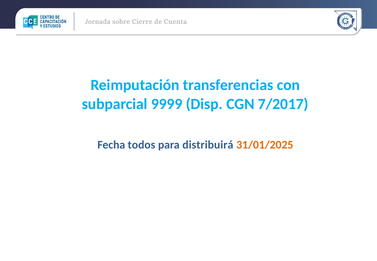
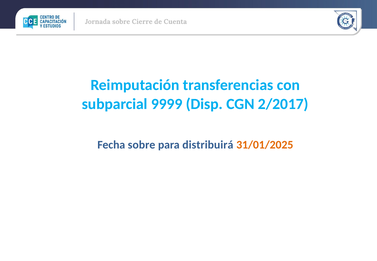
7/2017: 7/2017 -> 2/2017 (283, 104)
Fecha todos: todos -> sobre (142, 145)
